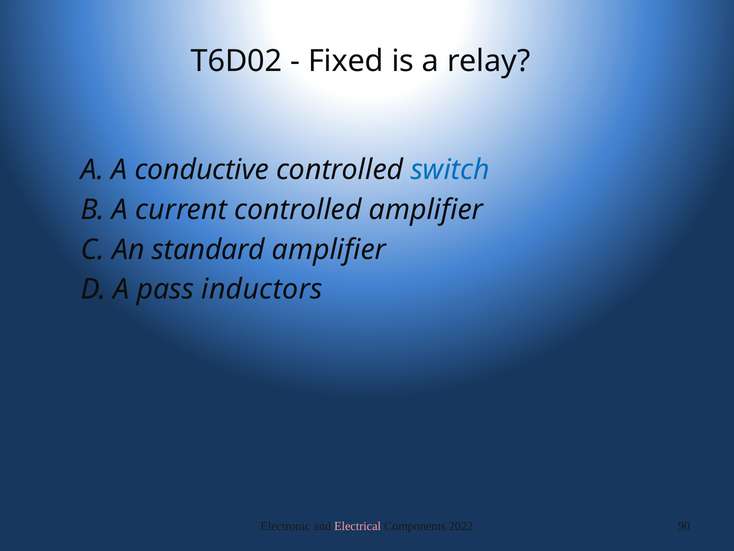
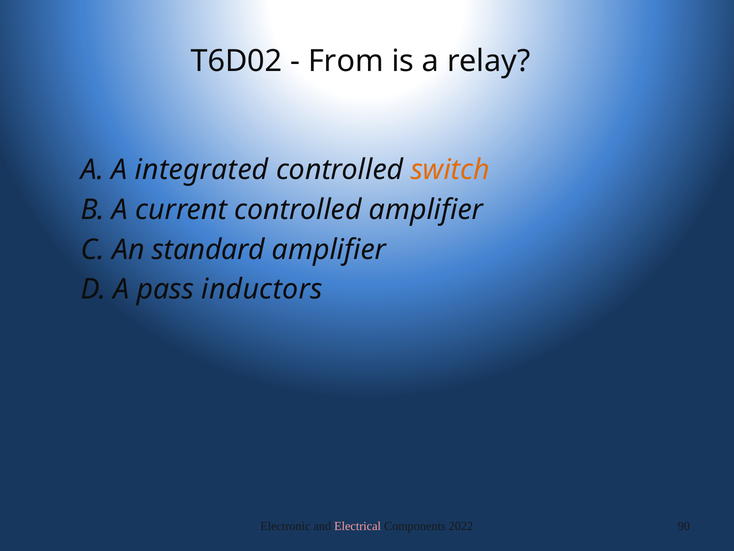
Fixed: Fixed -> From (346, 61)
conductive: conductive -> integrated (202, 170)
switch colour: blue -> orange (450, 170)
